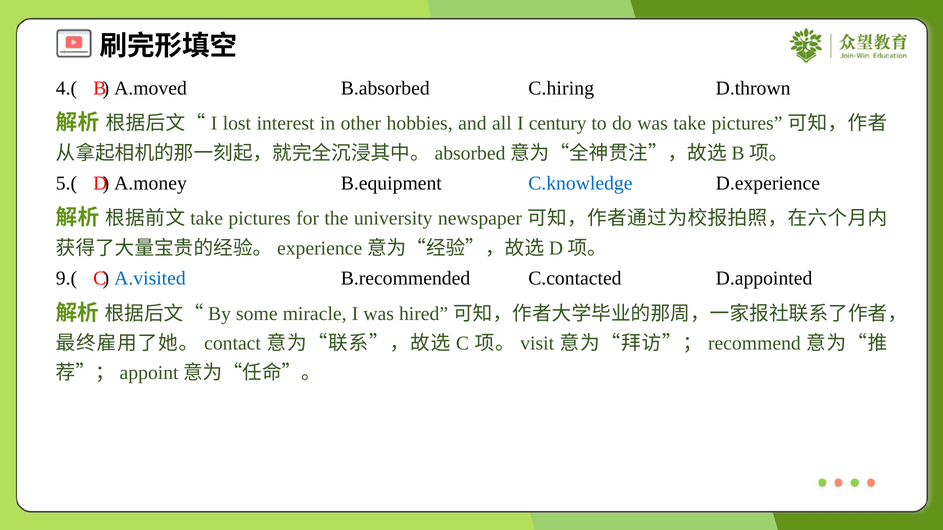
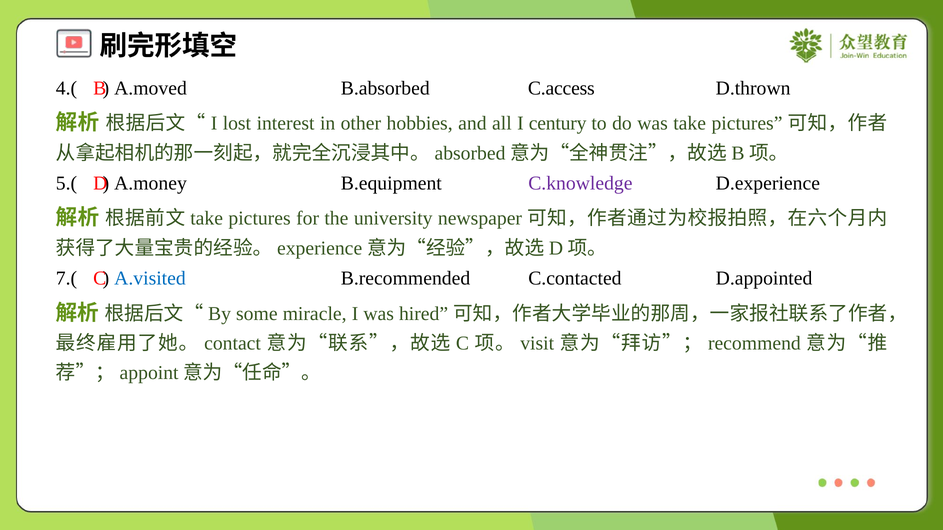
C.hiring: C.hiring -> C.access (561, 88)
C.knowledge colour: blue -> purple (580, 183)
9.(: 9.( -> 7.( (66, 278)
